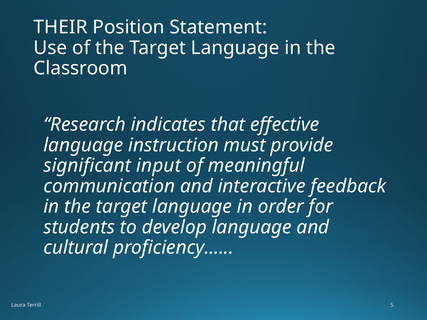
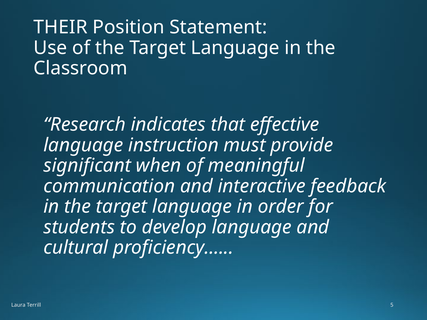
input: input -> when (159, 166)
